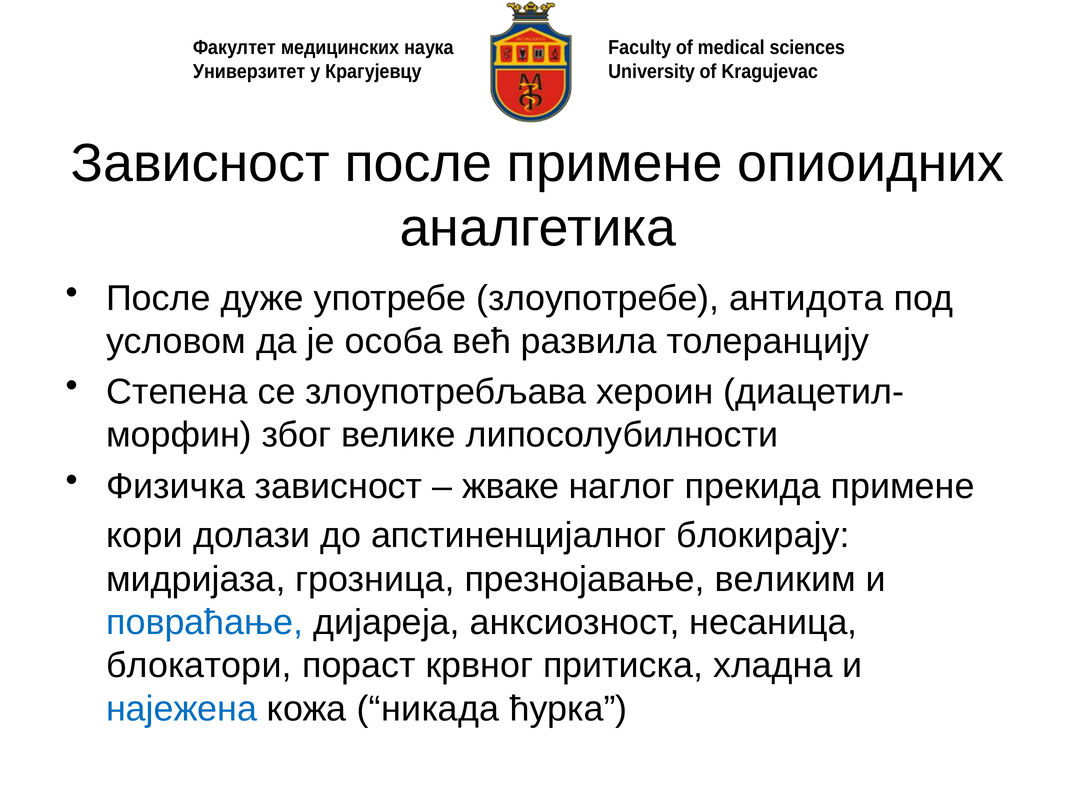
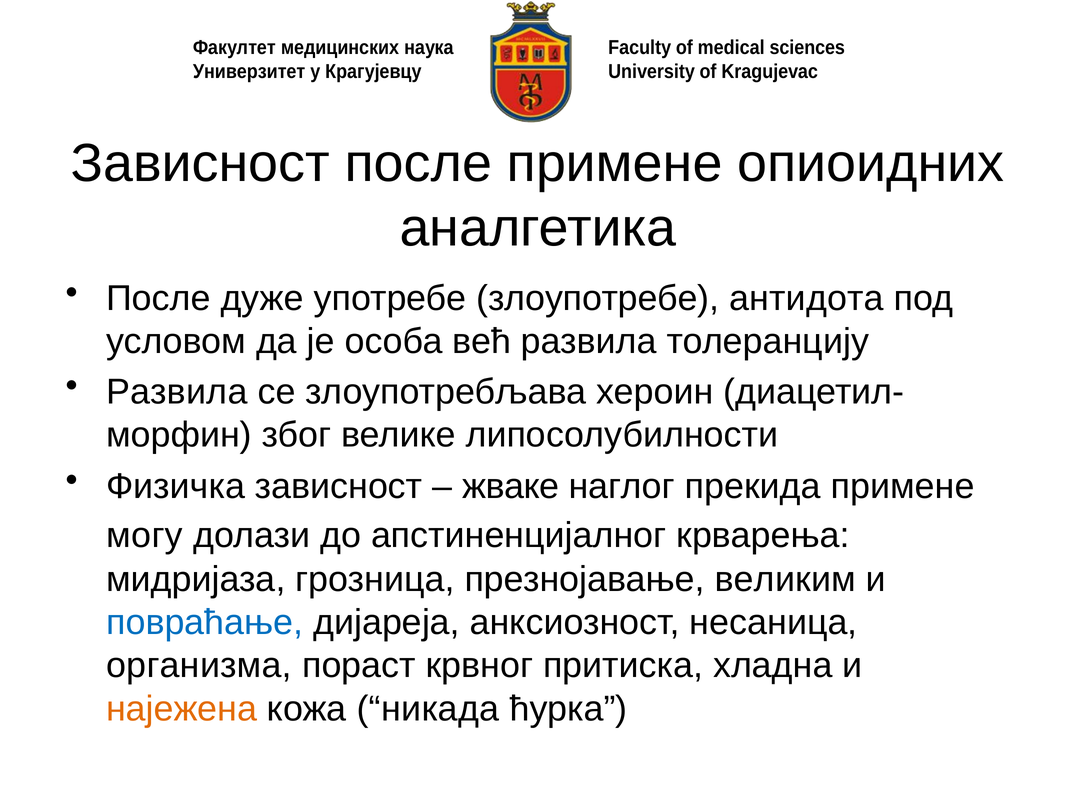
Степена: Степена -> Развила (177, 392)
кори: кори -> могу (145, 535)
блокирају: блокирају -> крварења (763, 535)
блокатори: блокатори -> организма (199, 666)
најежена colour: blue -> orange (182, 709)
